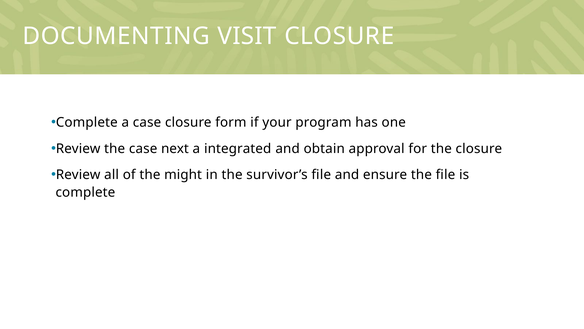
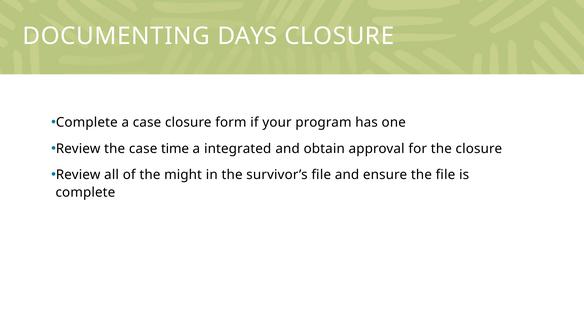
VISIT: VISIT -> DAYS (247, 36)
next: next -> time (175, 148)
